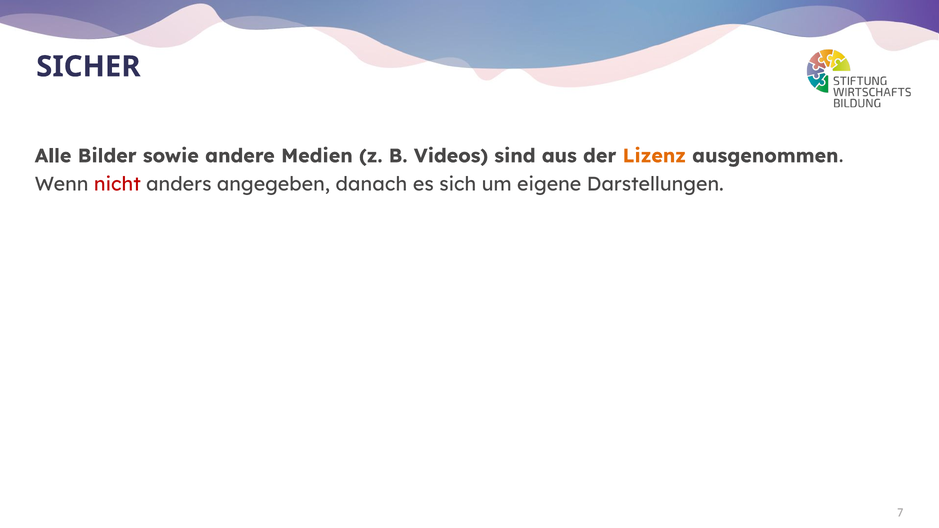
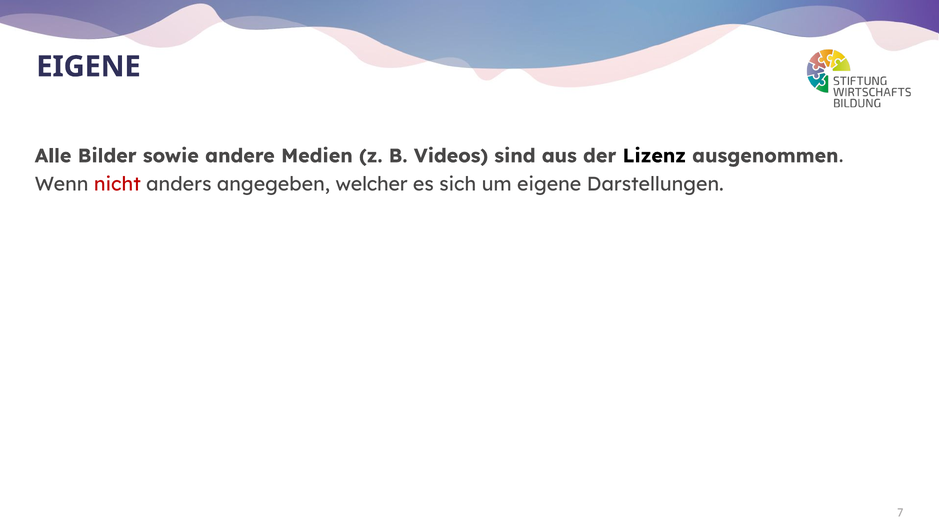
SICHER: SICHER -> EIGENE (88, 67)
Lizenz colour: orange -> black (654, 156)
danach: danach -> welcher (372, 184)
